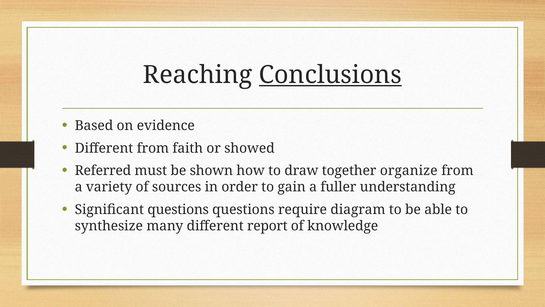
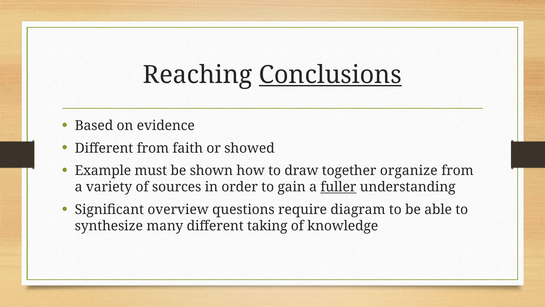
Referred: Referred -> Example (103, 170)
fuller underline: none -> present (338, 187)
Significant questions: questions -> overview (178, 209)
report: report -> taking (267, 226)
